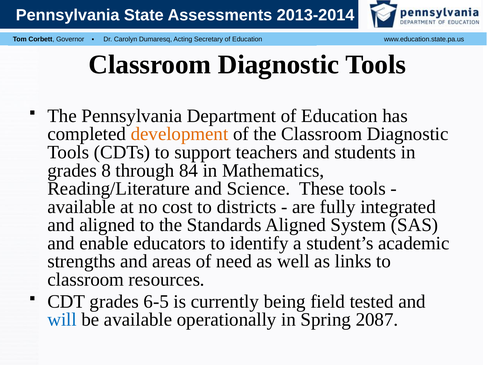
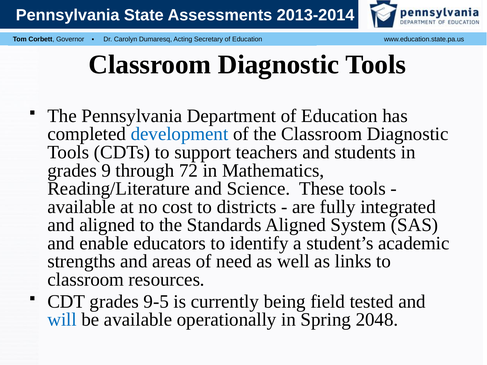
development colour: orange -> blue (180, 134)
8: 8 -> 9 (106, 171)
84: 84 -> 72 (189, 171)
6-5: 6-5 -> 9-5 (156, 302)
2087: 2087 -> 2048 (377, 320)
